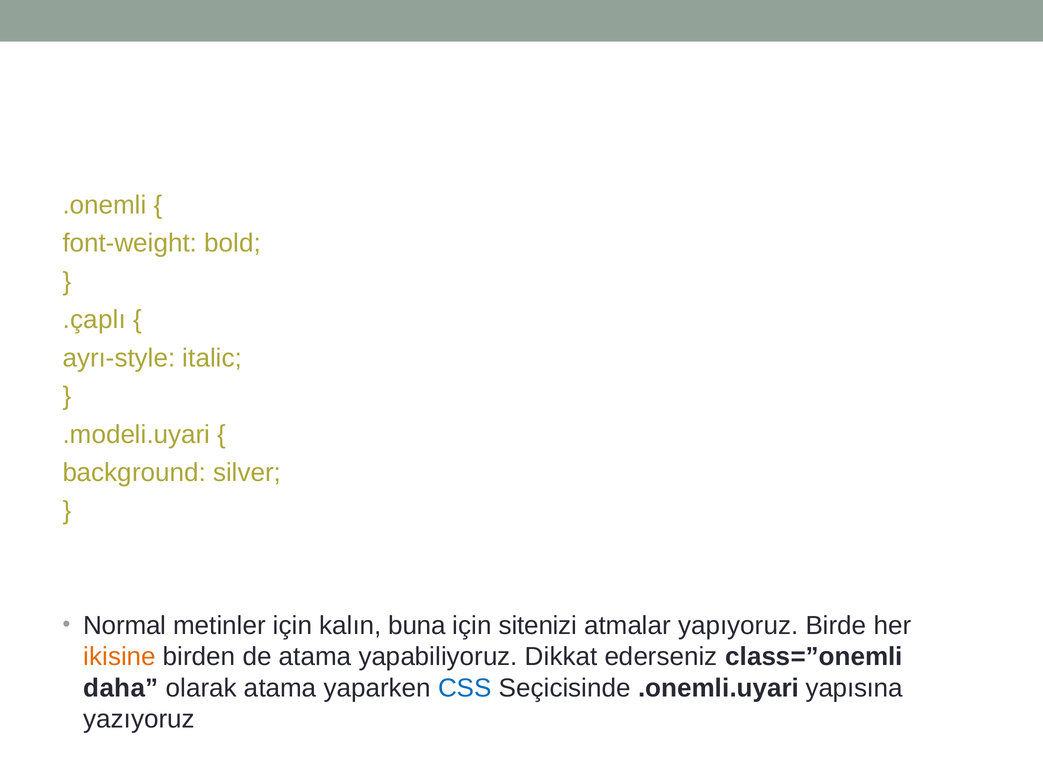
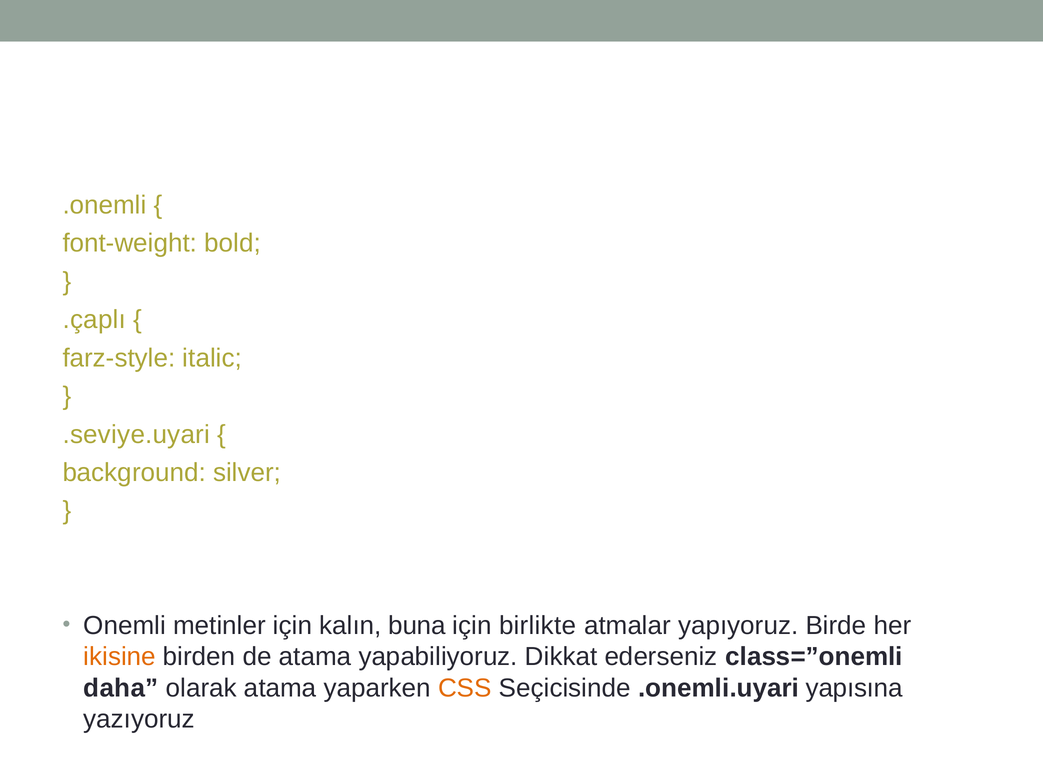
ayrı-style: ayrı-style -> farz-style (119, 358)
.modeli.uyari: .modeli.uyari -> .seviye.uyari (136, 435)
Normal: Normal -> Onemli (125, 626)
sitenizi: sitenizi -> birlikte (538, 626)
CSS colour: blue -> orange (465, 688)
